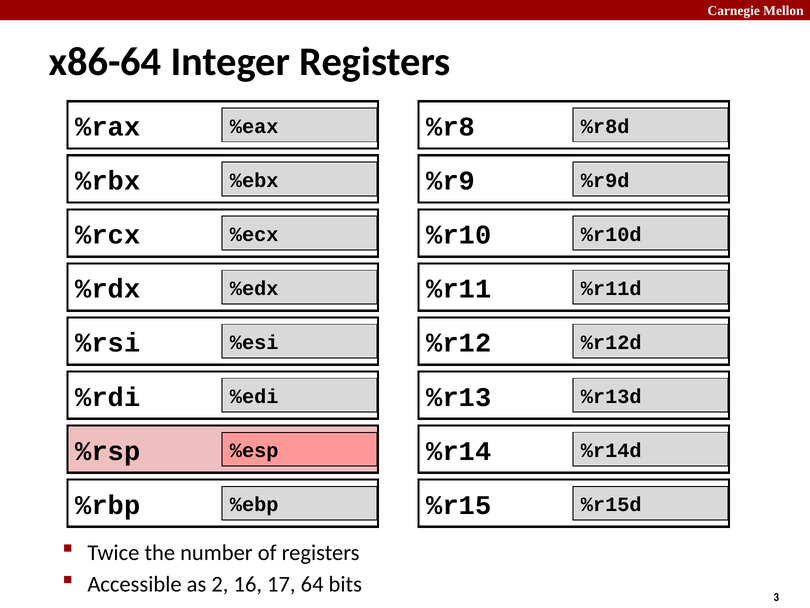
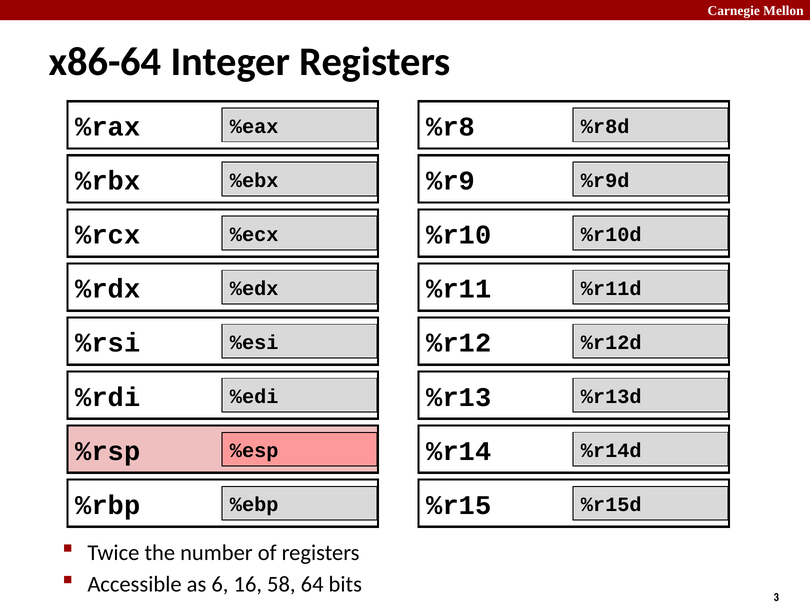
2: 2 -> 6 (220, 584)
17: 17 -> 58 (281, 584)
